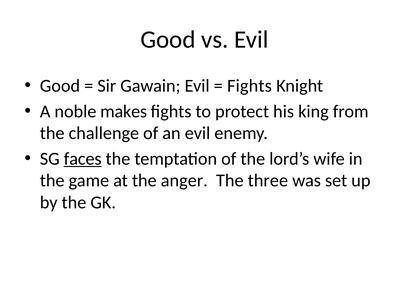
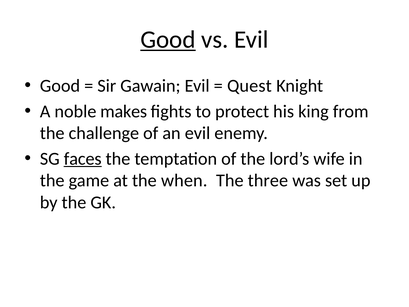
Good underline: none -> present (168, 40)
Fights: Fights -> Quest (249, 86)
anger: anger -> when (184, 180)
